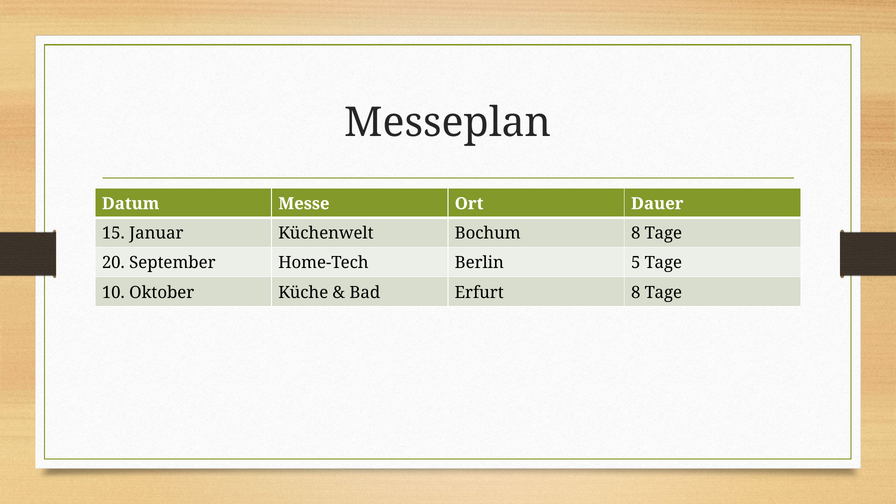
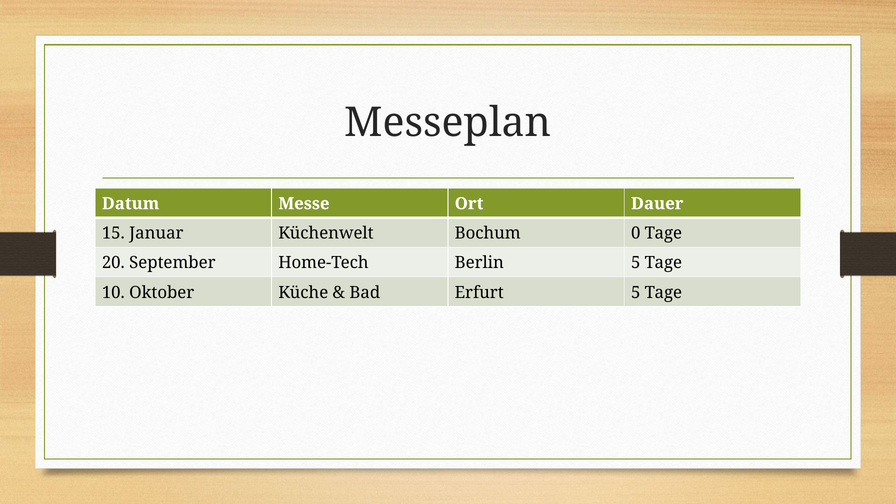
Bochum 8: 8 -> 0 (636, 233)
Erfurt 8: 8 -> 5 (636, 292)
